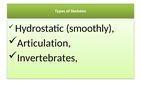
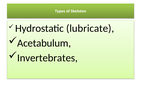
smoothly: smoothly -> lubricate (90, 28)
Articulation: Articulation -> Acetabulum (44, 43)
